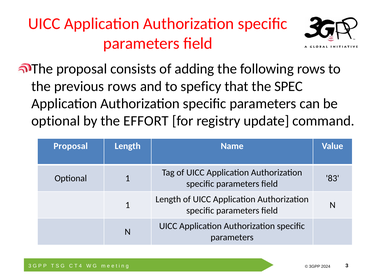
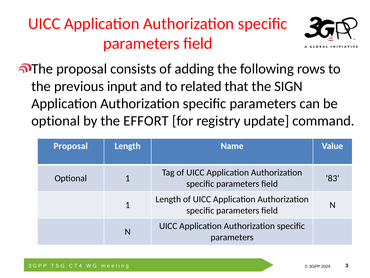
previous rows: rows -> input (122, 86)
speficy: speficy -> related (201, 86)
SPEC: SPEC -> SIGN (289, 86)
